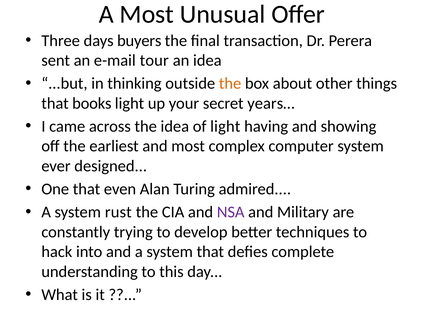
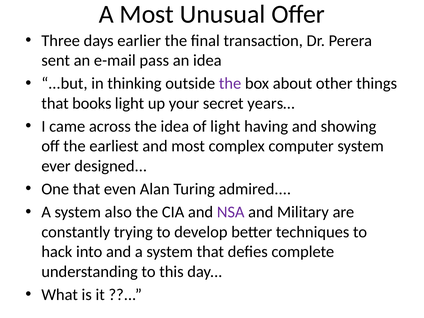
buyers: buyers -> earlier (139, 41)
tour: tour -> pass (154, 60)
the colour: orange -> purple (230, 83)
rust: rust -> also (118, 212)
